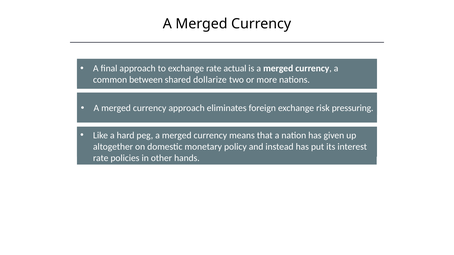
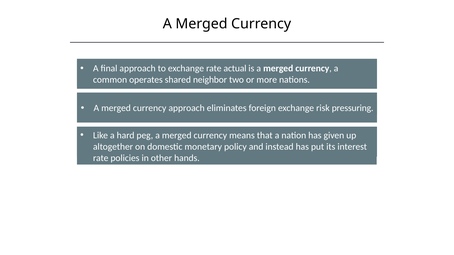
between: between -> operates (146, 80)
dollarize: dollarize -> neighbor (210, 80)
